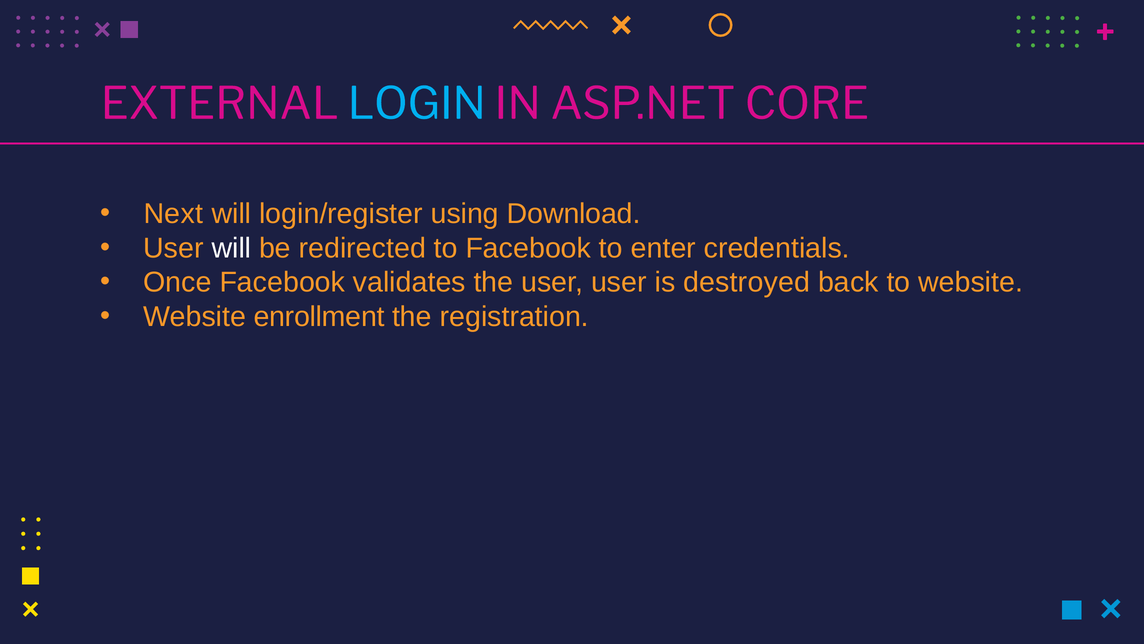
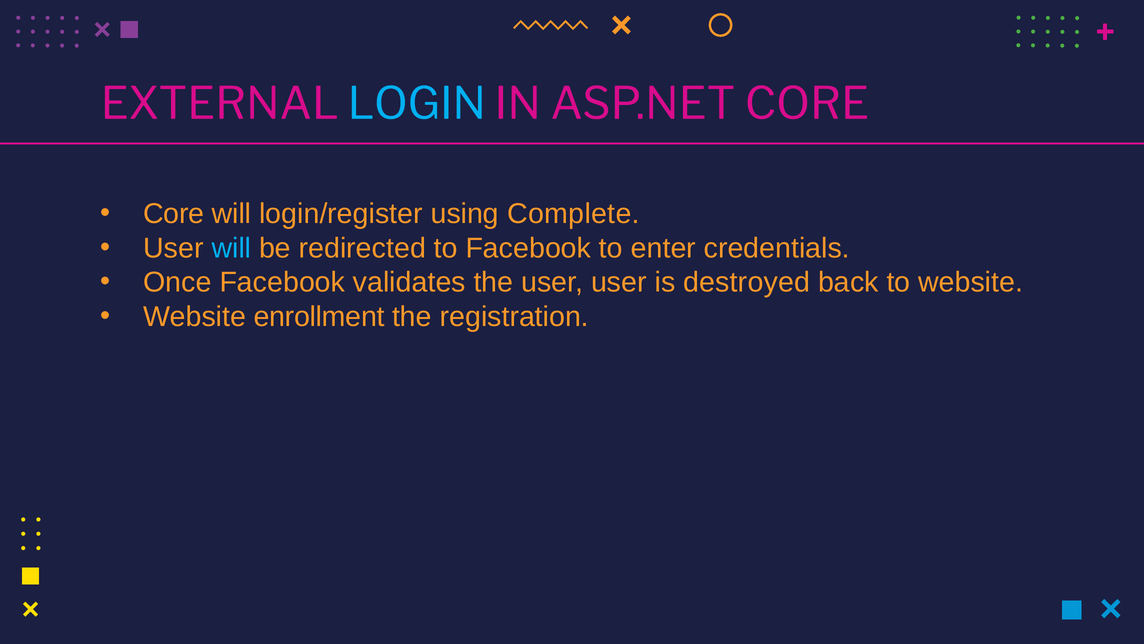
Next: Next -> Core (174, 214)
Download: Download -> Complete (573, 214)
will colour: white -> light blue (231, 248)
